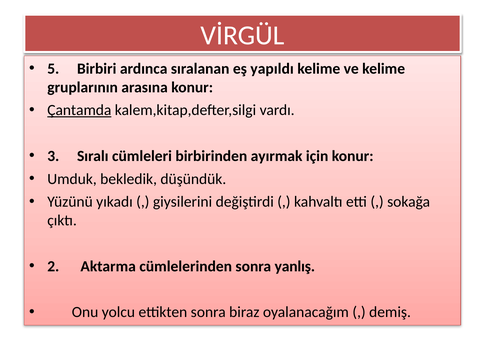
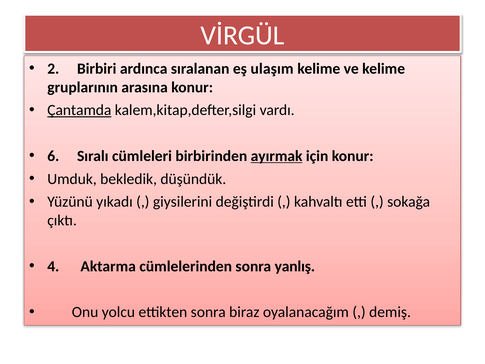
5: 5 -> 2 (53, 69)
yapıldı: yapıldı -> ulaşım (272, 69)
3: 3 -> 6 (53, 156)
ayırmak underline: none -> present (277, 156)
2: 2 -> 4 (53, 266)
